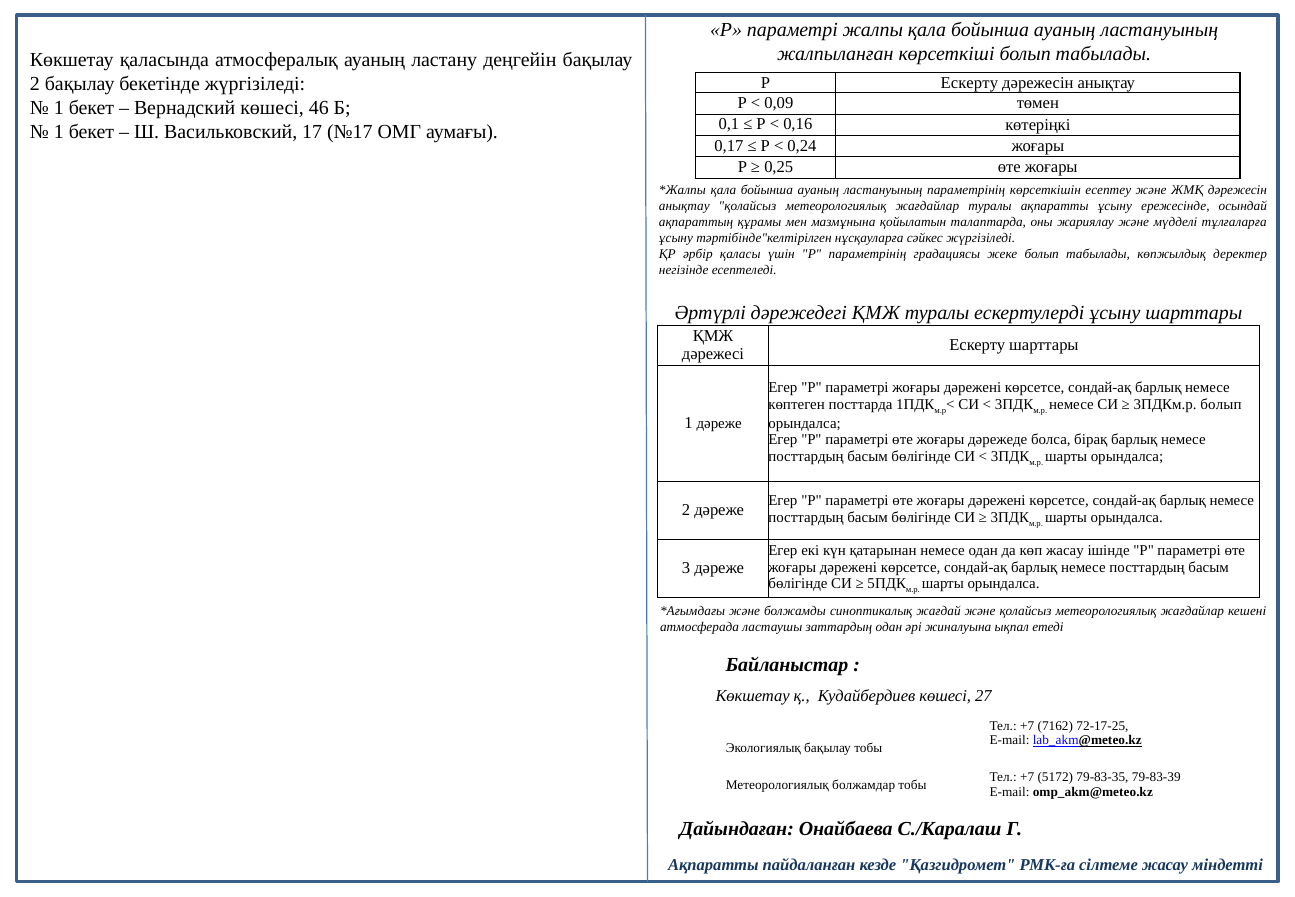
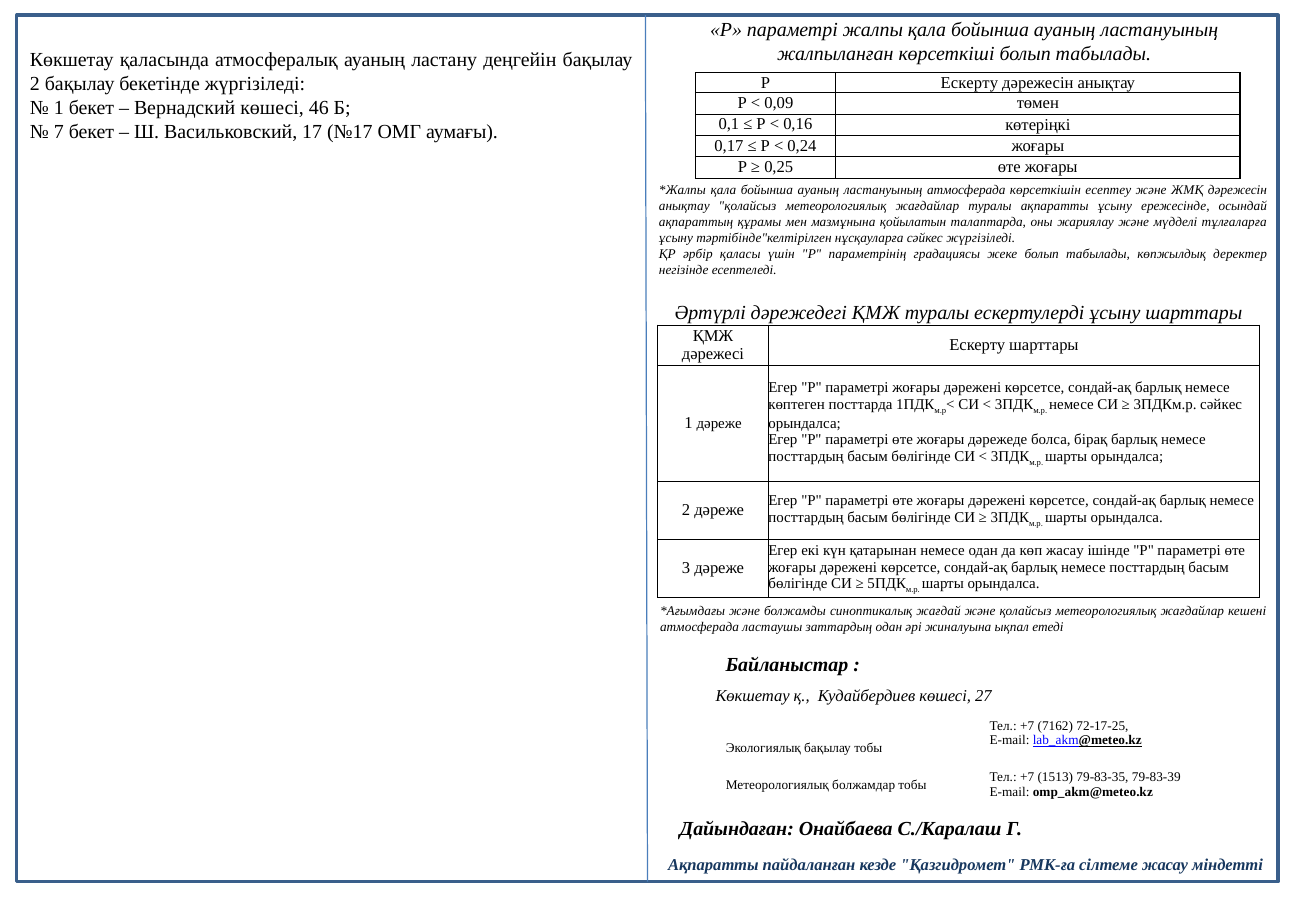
1: 1 -> 7 (59, 132)
ластануының параметрінің: параметрінің -> атмосферада (966, 190)
3ПДКм.р болып: болып -> сәйкес (1221, 404)
5172: 5172 -> 1513 (1055, 777)
